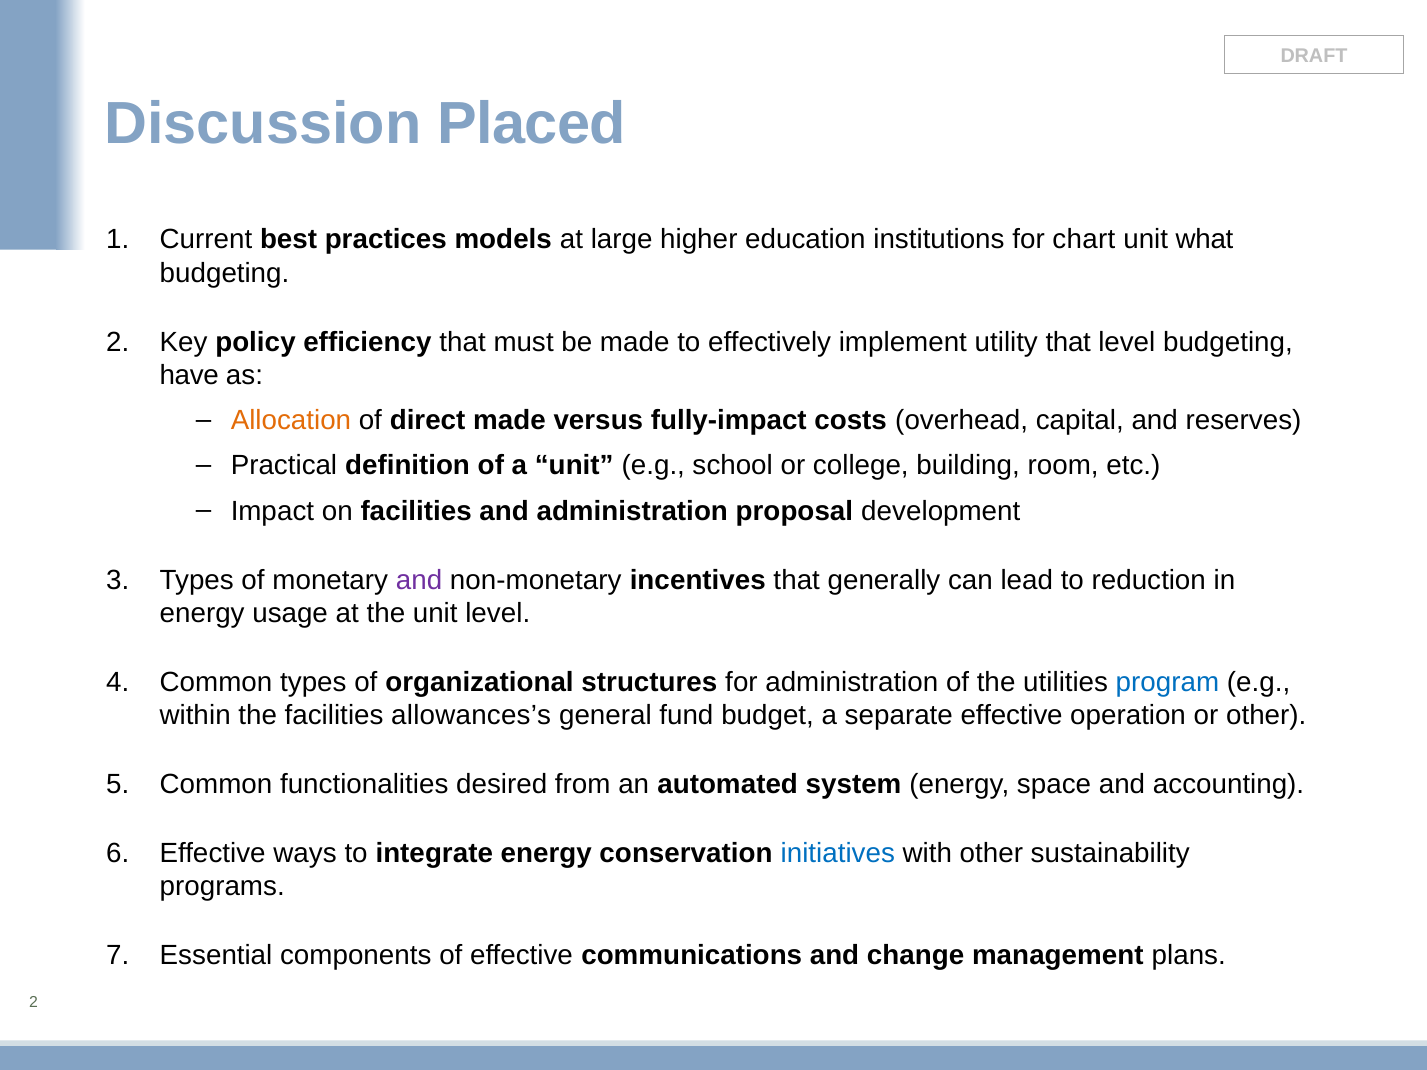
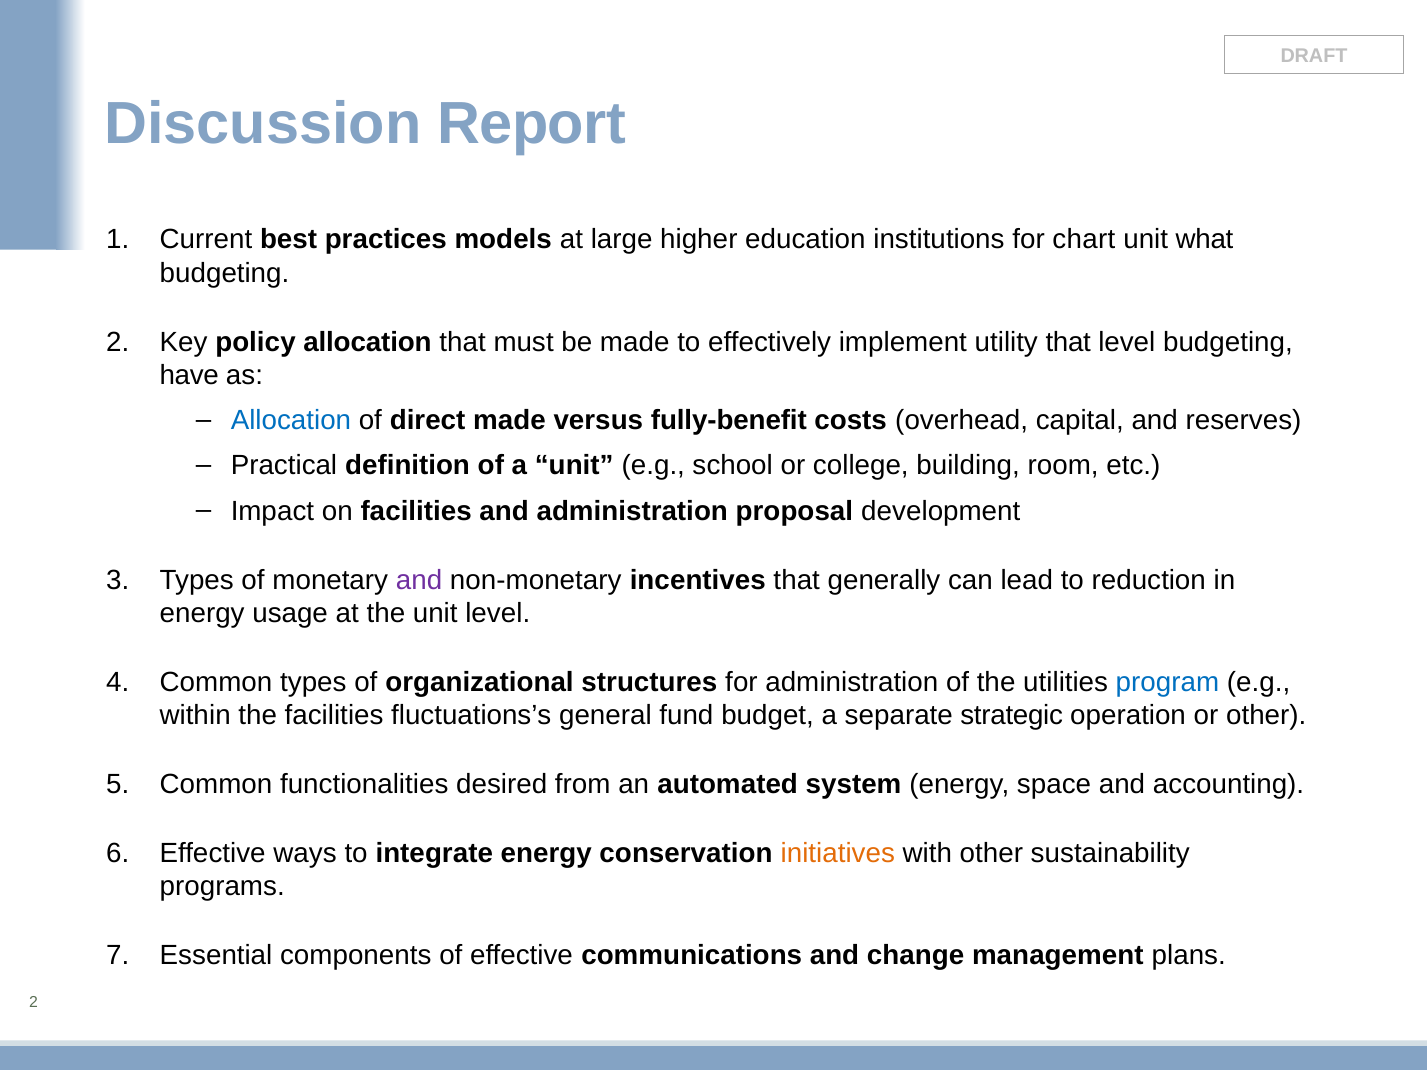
Placed: Placed -> Report (532, 124)
policy efficiency: efficiency -> allocation (367, 342)
Allocation colour: orange -> blue (291, 421)
fully-impact: fully-impact -> fully-benefit (729, 421)
allowances’s: allowances’s -> fluctuations’s (471, 716)
separate effective: effective -> strategic (1012, 716)
initiatives colour: blue -> orange (838, 854)
